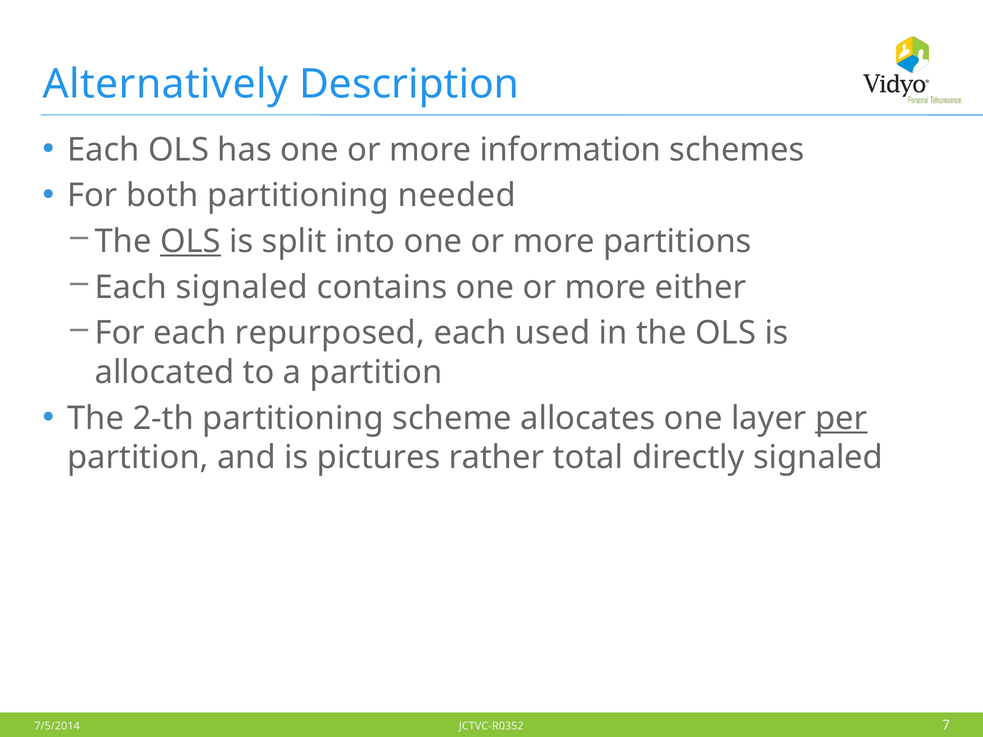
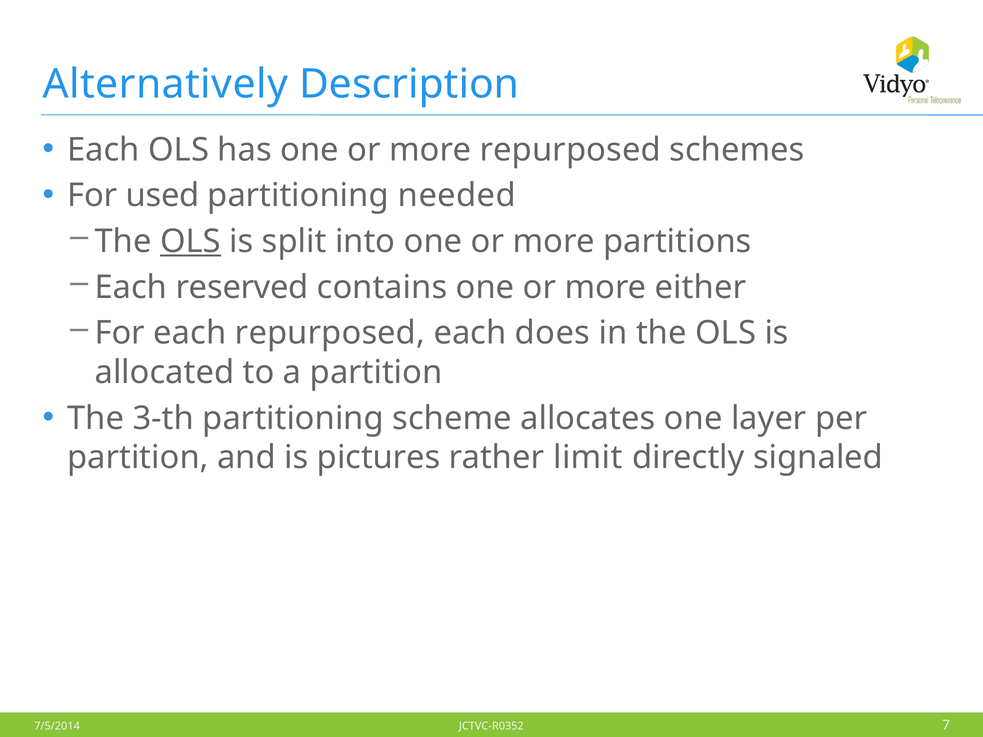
more information: information -> repurposed (570, 150)
both: both -> used (163, 196)
Each signaled: signaled -> reserved (242, 287)
used: used -> does (553, 333)
2-th: 2-th -> 3-th (163, 418)
per underline: present -> none (841, 418)
total: total -> limit (588, 458)
